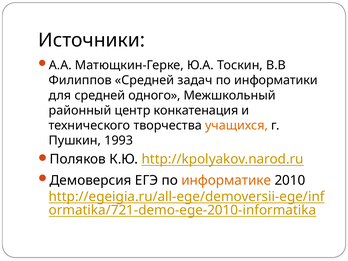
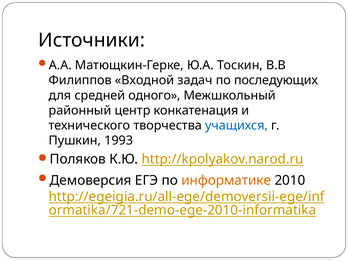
Филиппов Средней: Средней -> Входной (145, 80)
информатики: информатики -> последующих (276, 80)
учащихся colour: orange -> blue (237, 126)
